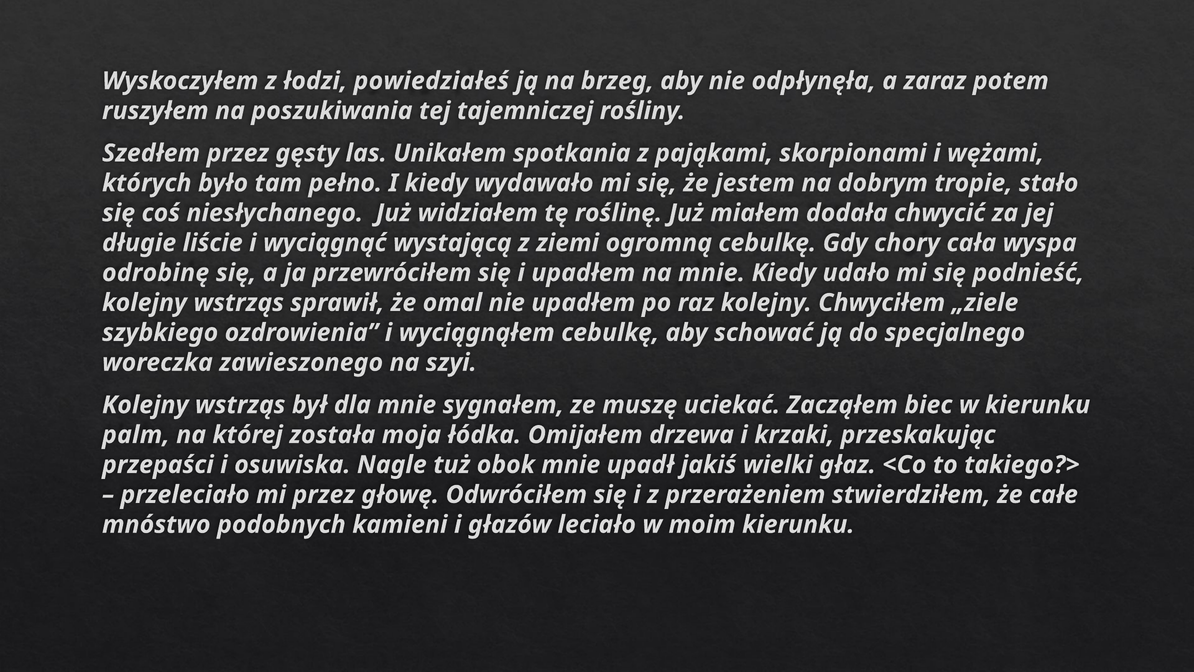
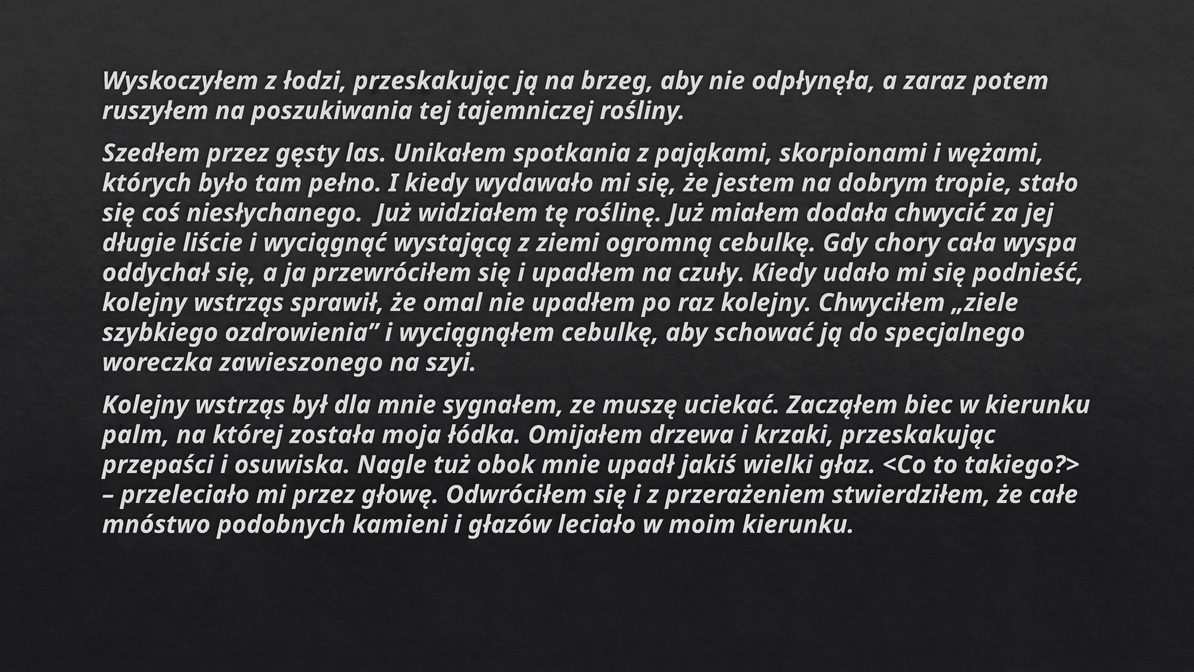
łodzi powiedziałeś: powiedziałeś -> przeskakując (431, 81)
odrobinę: odrobinę -> oddychał (156, 273)
na mnie: mnie -> czuły (712, 273)
